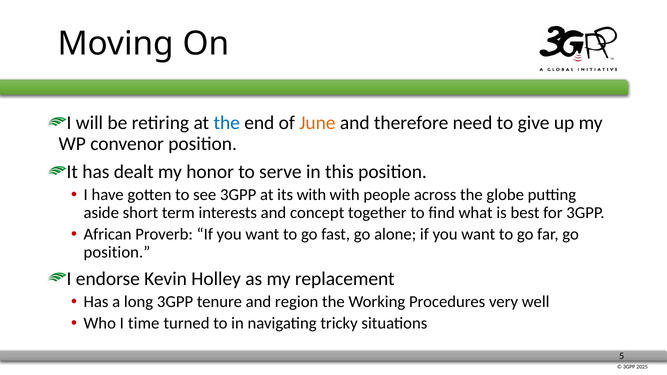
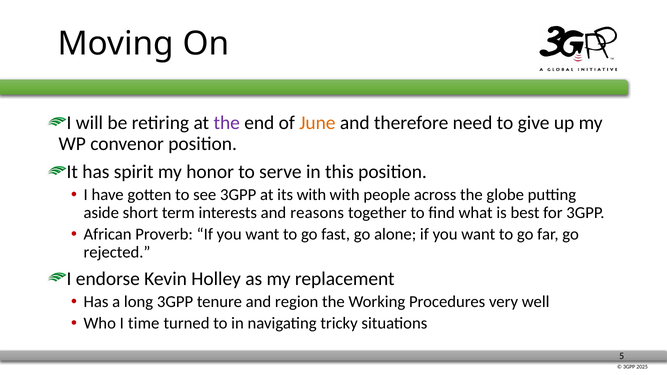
the colour: blue -> purple (227, 123)
dealt: dealt -> spirit (134, 172)
concept: concept -> reasons (317, 213)
position: position -> rejected (117, 252)
